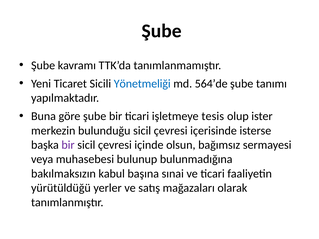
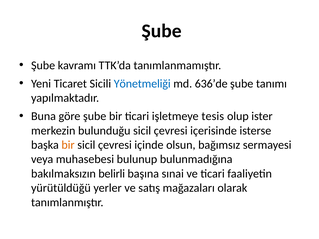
564’de: 564’de -> 636’de (211, 84)
bir colour: purple -> orange (68, 145)
kabul: kabul -> belirli (112, 174)
